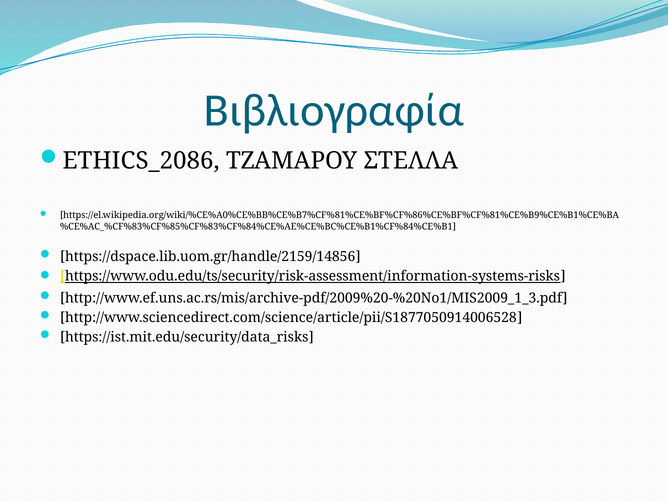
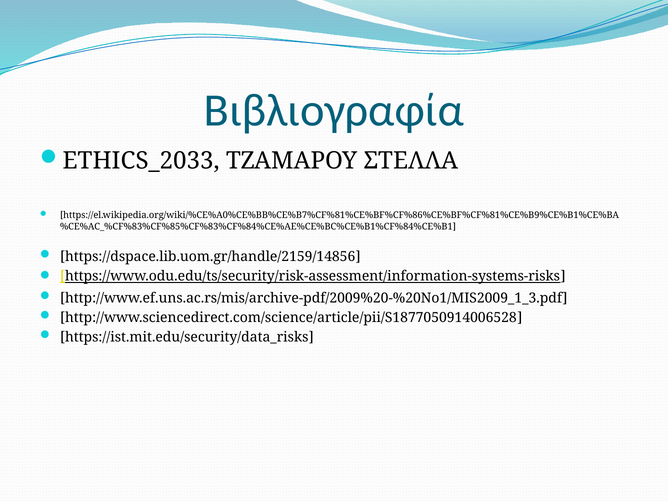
ETHICS_2086: ETHICS_2086 -> ETHICS_2033 (141, 161)
